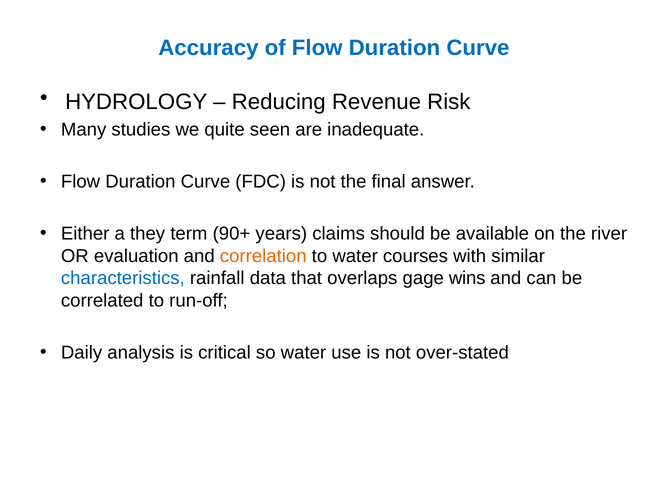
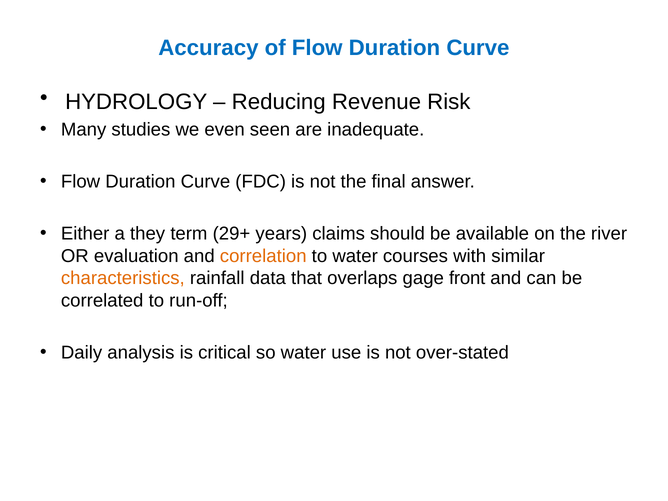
quite: quite -> even (225, 130)
90+: 90+ -> 29+ (231, 234)
characteristics colour: blue -> orange (123, 278)
wins: wins -> front (467, 278)
